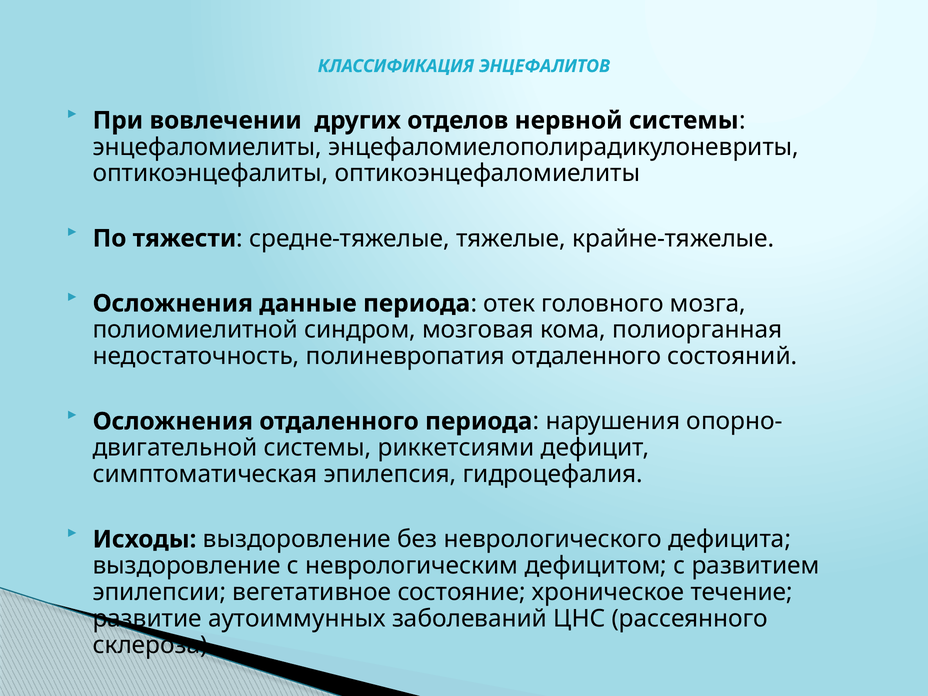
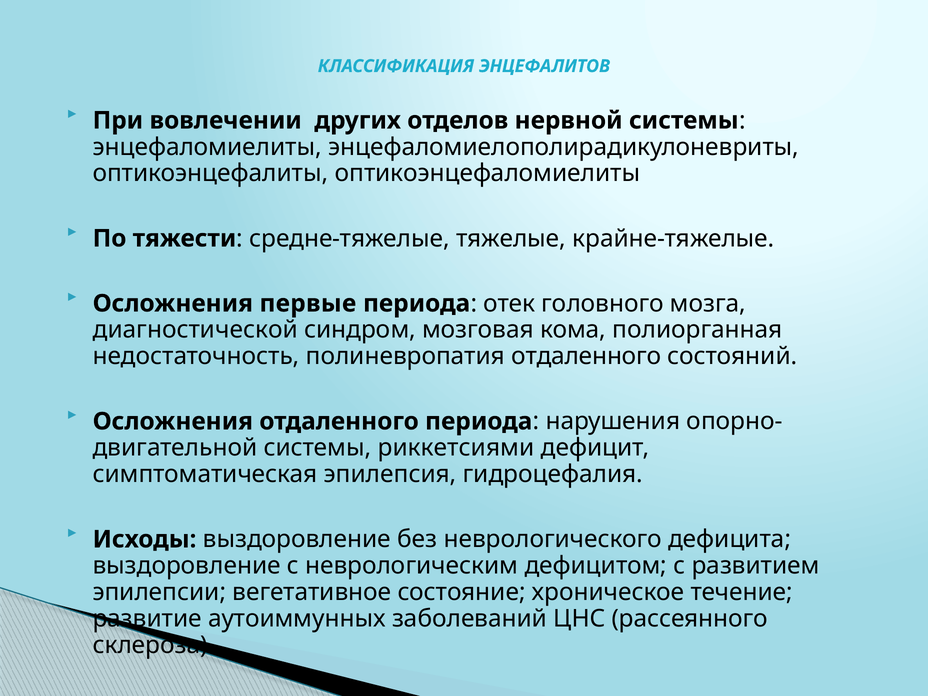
данные: данные -> первые (308, 303)
полиомиелитной: полиомиелитной -> диагностической (195, 330)
